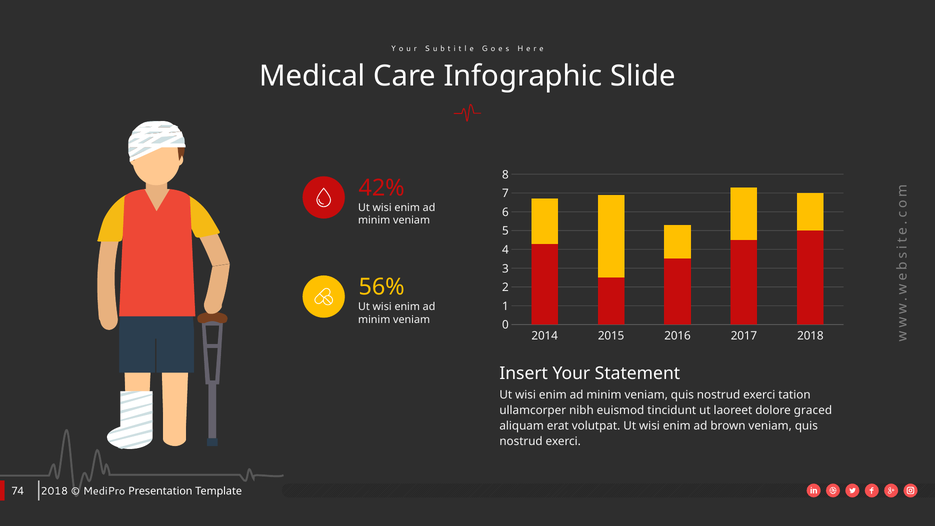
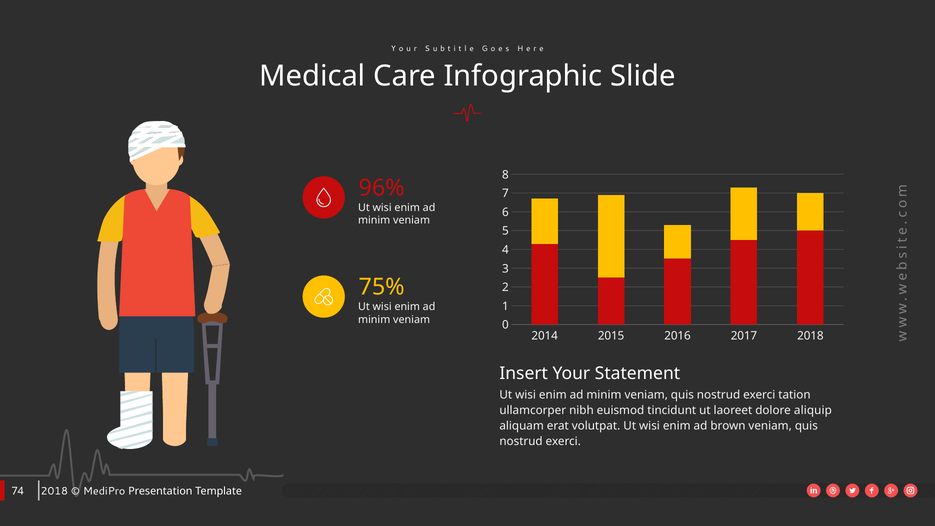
42%: 42% -> 96% (382, 188)
56%: 56% -> 75% (382, 287)
graced: graced -> aliquip (813, 410)
